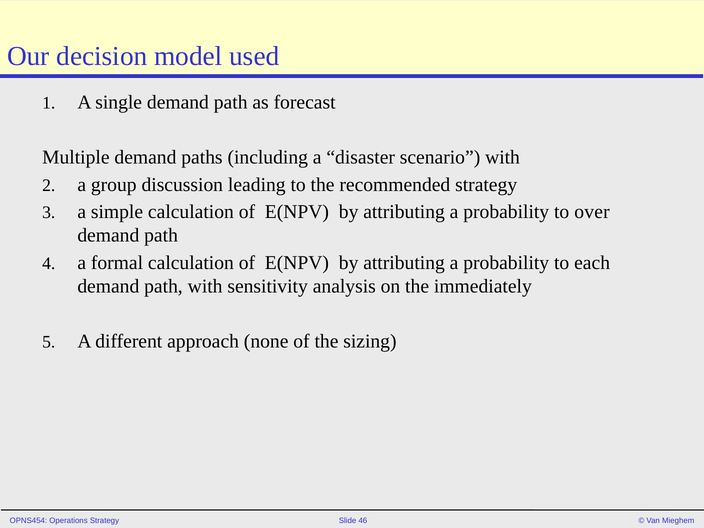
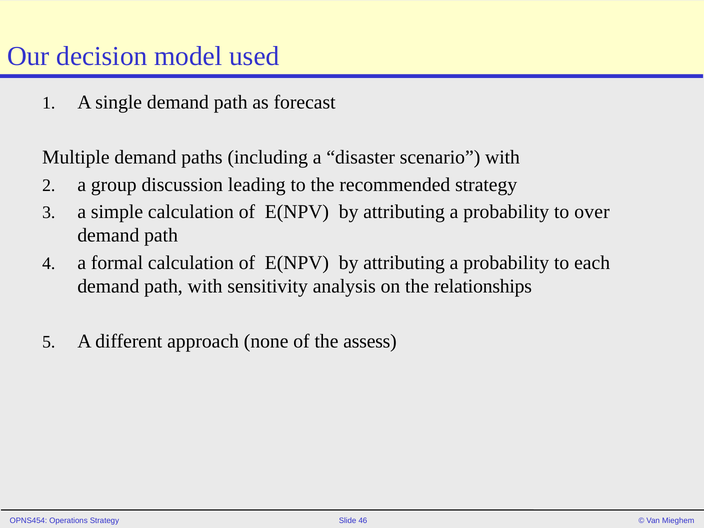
immediately: immediately -> relationships (483, 286)
sizing: sizing -> assess (370, 341)
